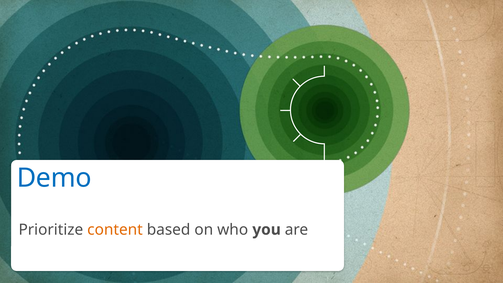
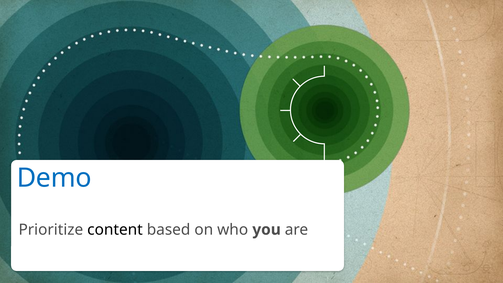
content colour: orange -> black (115, 230)
